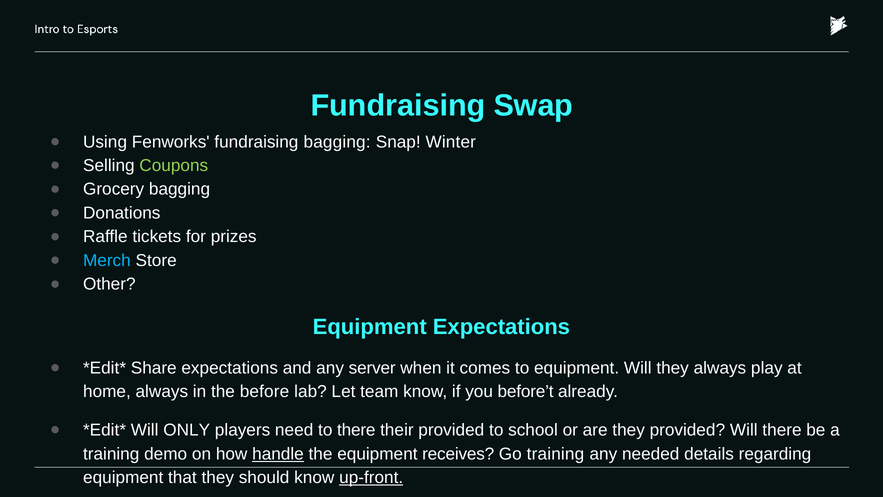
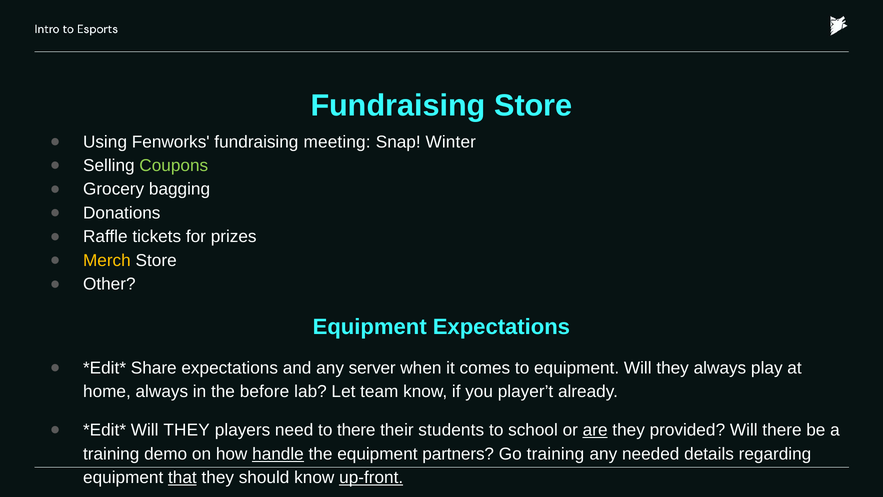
Fundraising Swap: Swap -> Store (533, 106)
fundraising bagging: bagging -> meeting (337, 142)
Merch colour: light blue -> yellow (107, 260)
before’t: before’t -> player’t (525, 392)
ONLY: ONLY -> THEY (187, 430)
their provided: provided -> students (451, 430)
are underline: none -> present (595, 430)
receives: receives -> partners (458, 454)
that underline: none -> present (182, 477)
